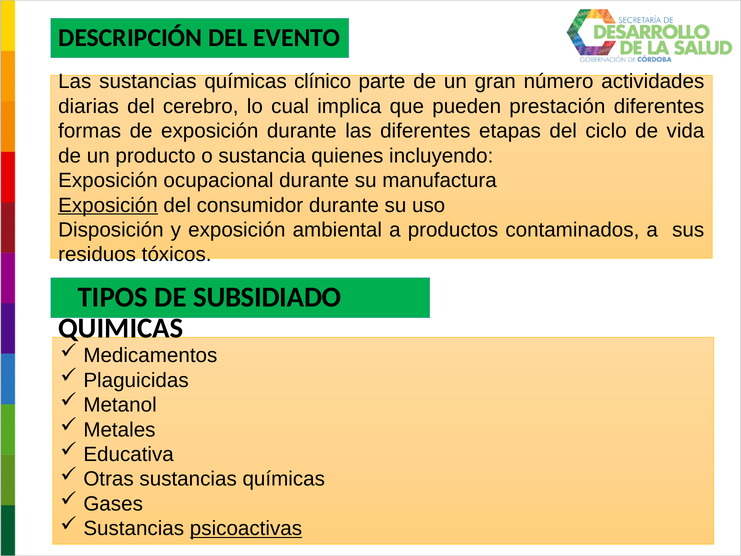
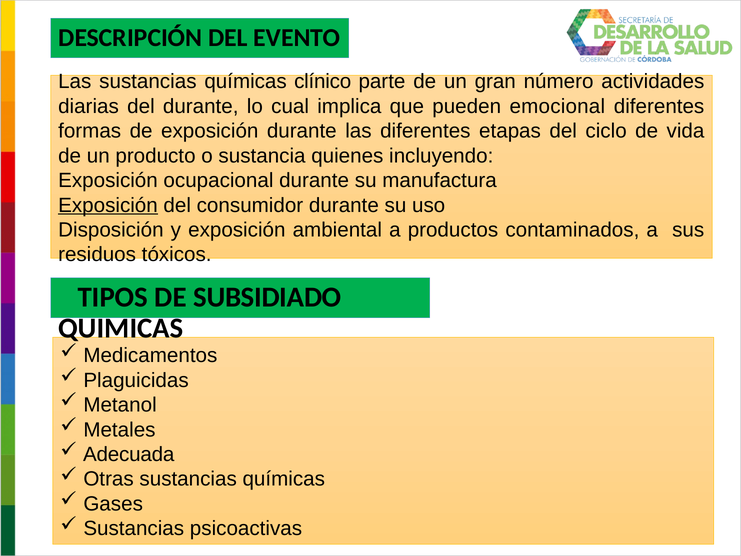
del cerebro: cerebro -> durante (201, 106)
prestación: prestación -> emocional (557, 106)
Educativa: Educativa -> Adecuada (129, 454)
psicoactivas underline: present -> none (246, 528)
